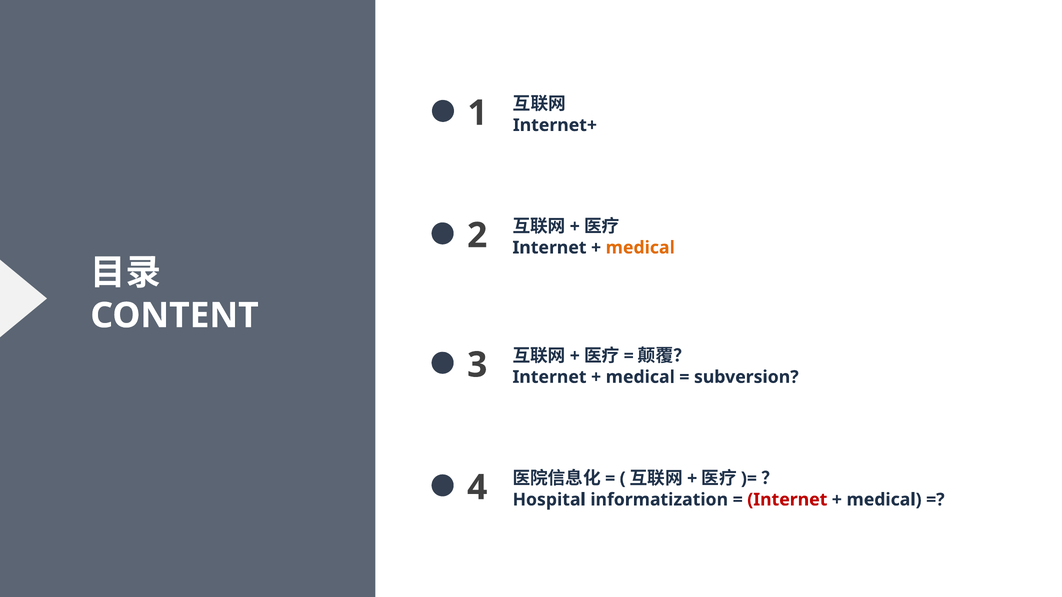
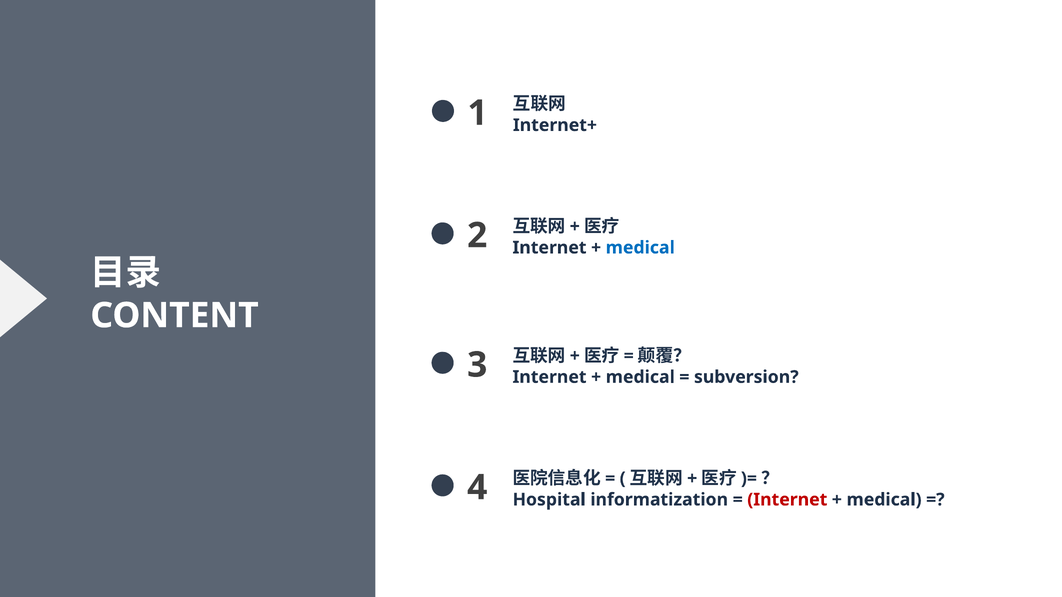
medical colour: orange -> blue (640, 248)
